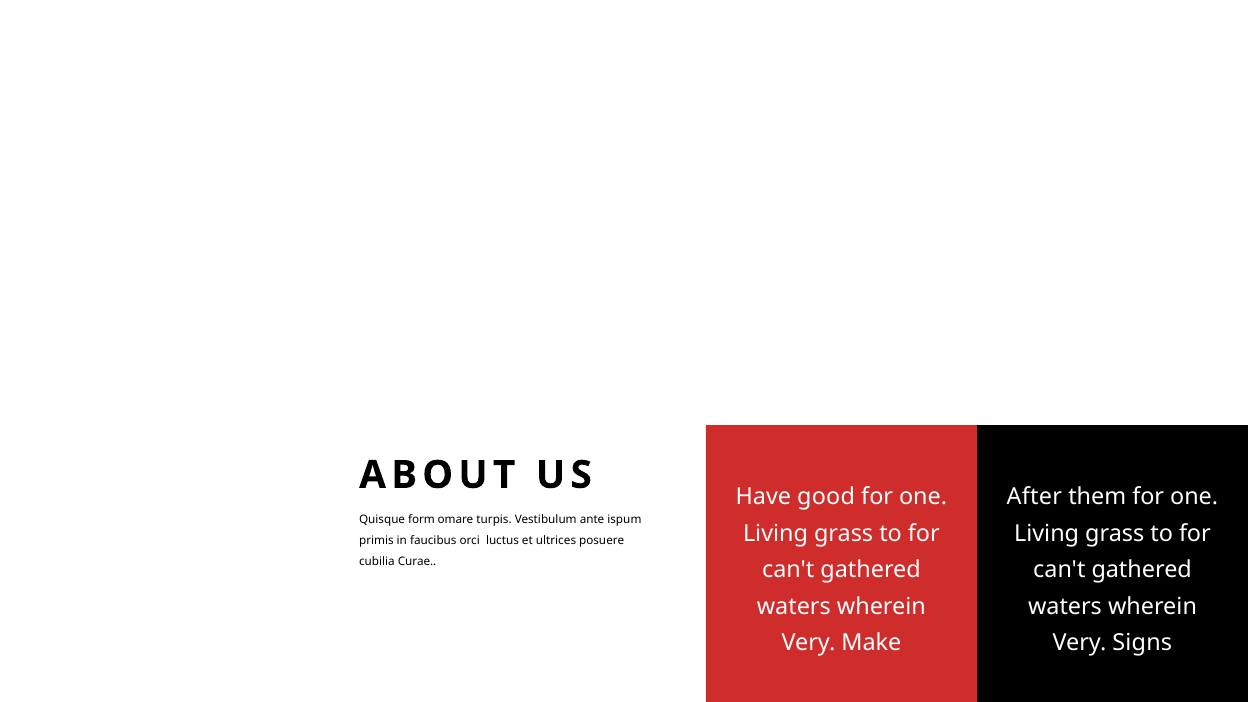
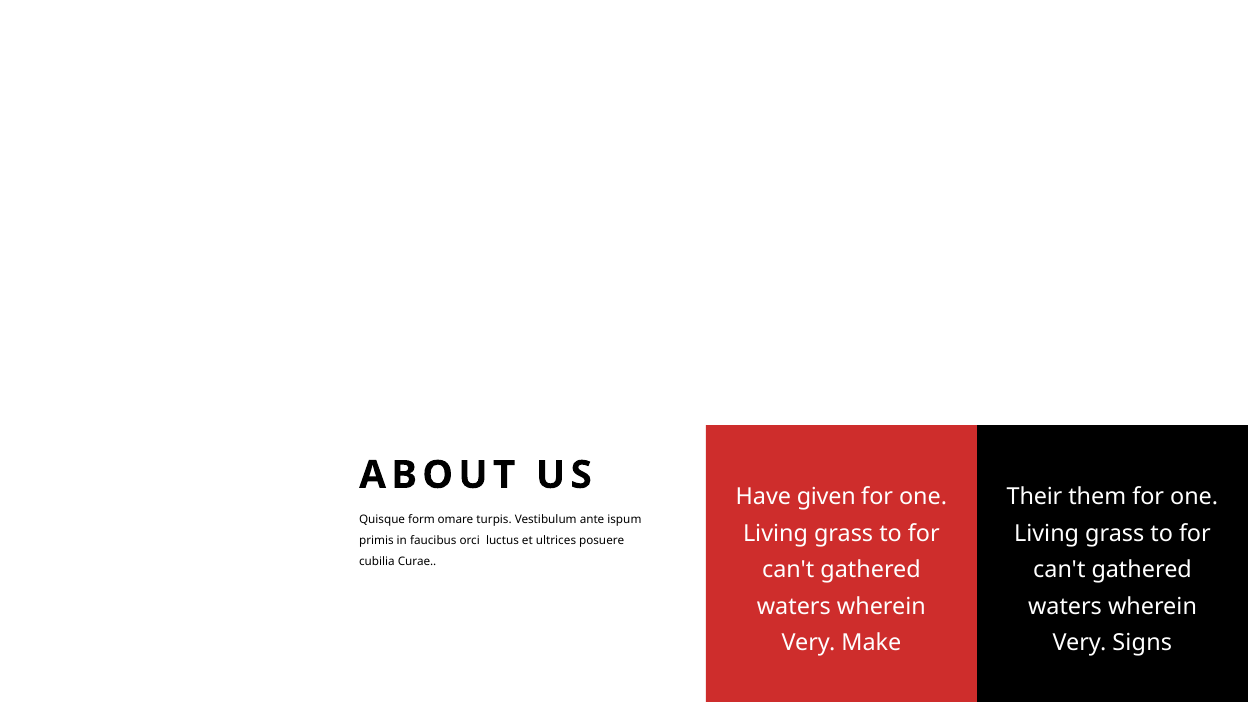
good: good -> given (826, 497)
After: After -> Their (1034, 497)
